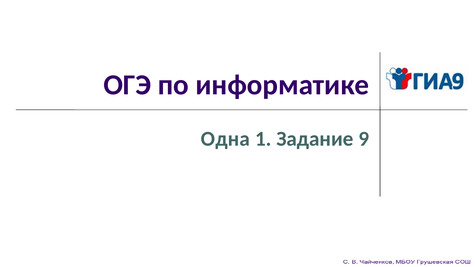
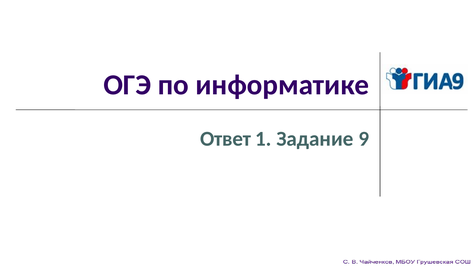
Одна: Одна -> Ответ (226, 139)
